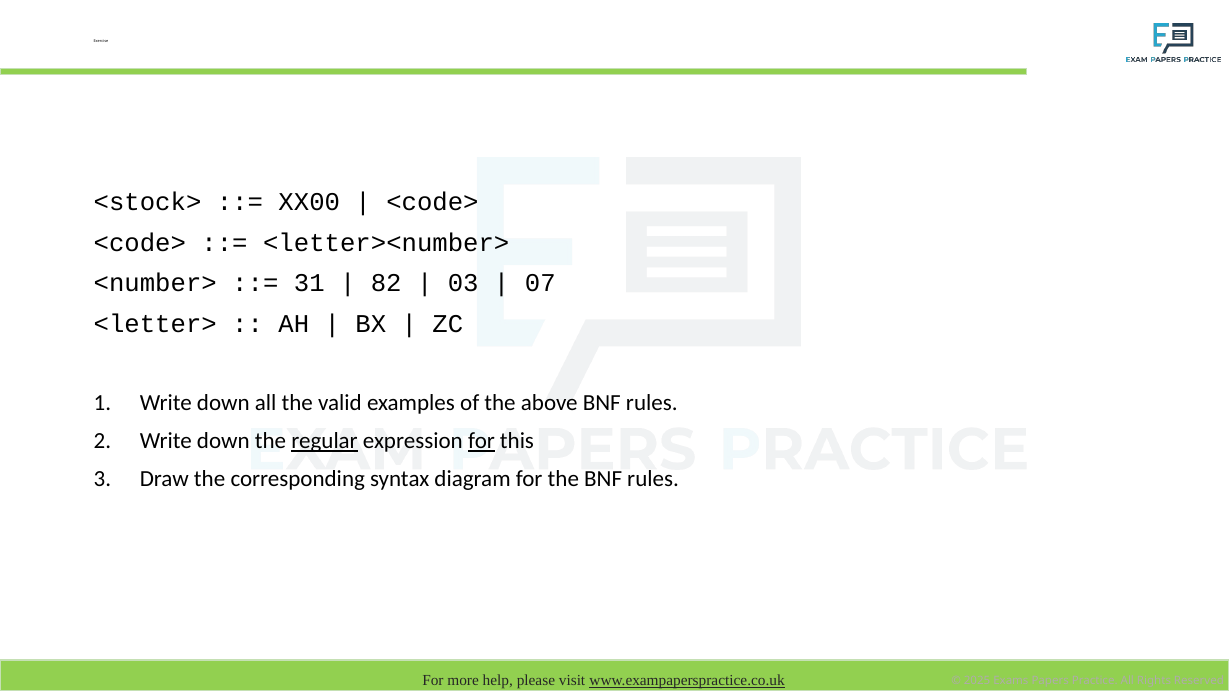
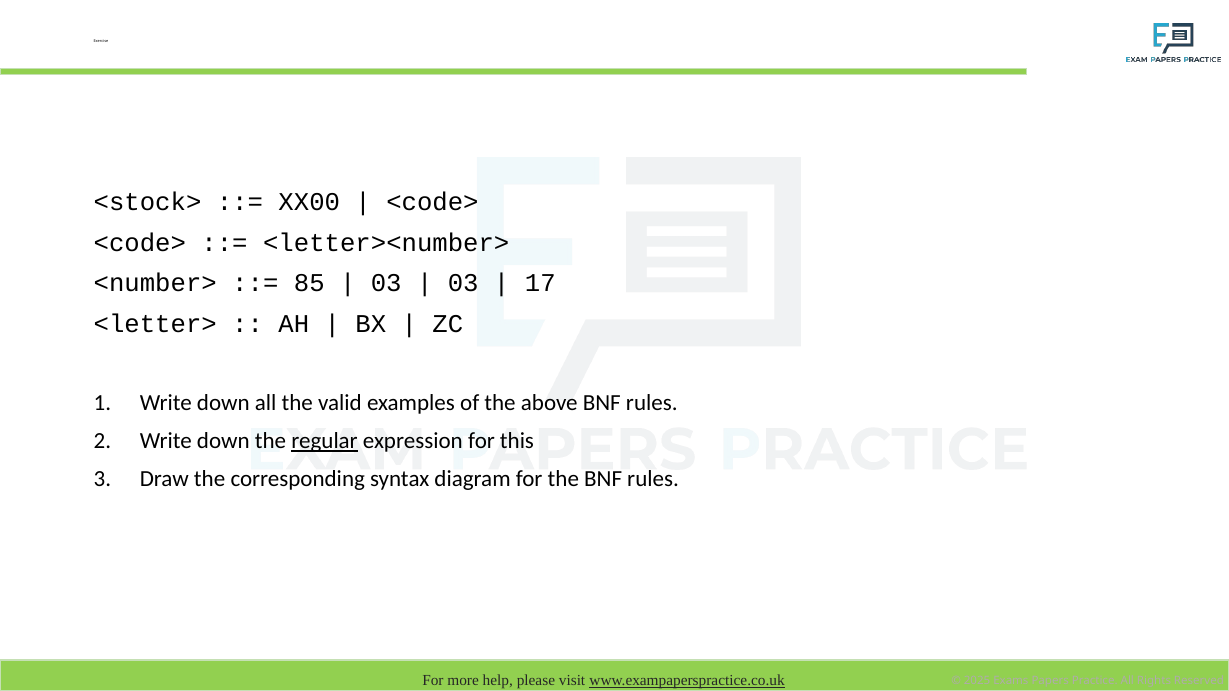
31: 31 -> 85 (309, 283)
82: 82 -> 03 (386, 283)
07: 07 -> 17 (540, 283)
for underline: present -> none (481, 441)
